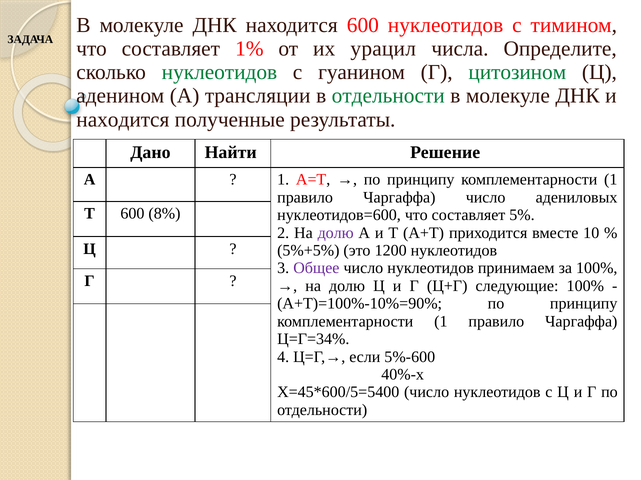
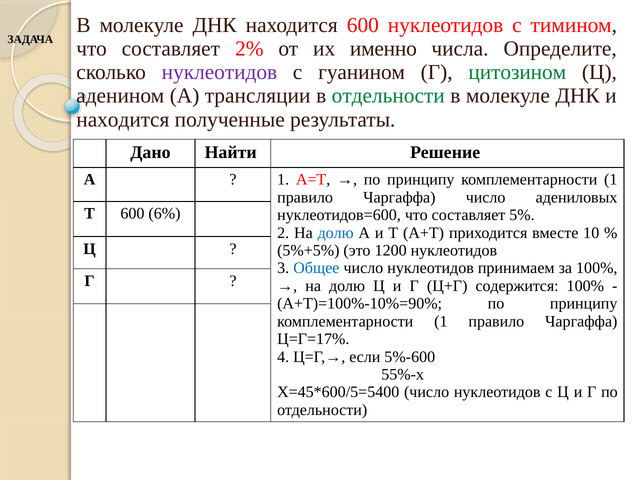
1%: 1% -> 2% (249, 49)
урацил: урацил -> именно (383, 49)
нуклеотидов colour: green -> purple (219, 72)
8%: 8% -> 6% (164, 214)
долю colour: purple -> blue (336, 233)
Общее colour: purple -> blue (316, 269)
следующие: следующие -> содержится (517, 286)
Ц=Г=34%: Ц=Г=34% -> Ц=Г=17% (313, 340)
40%-х: 40%-х -> 55%-х (403, 375)
